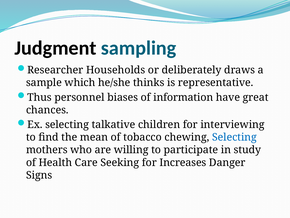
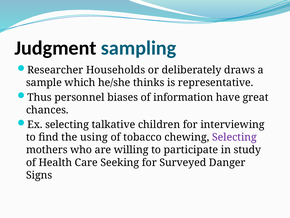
mean: mean -> using (94, 137)
Selecting colour: blue -> purple (234, 137)
Increases: Increases -> Surveyed (183, 162)
